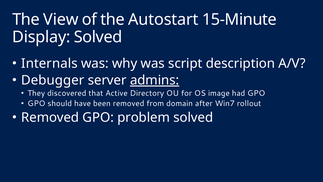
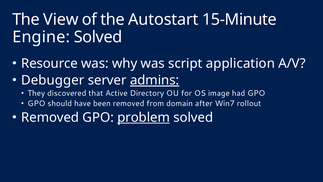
Display: Display -> Engine (41, 37)
Internals: Internals -> Resource (50, 63)
description: description -> application (240, 63)
problem underline: none -> present (144, 117)
